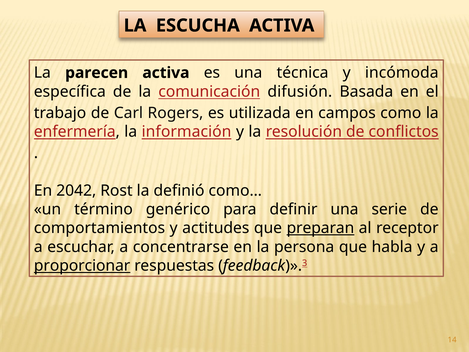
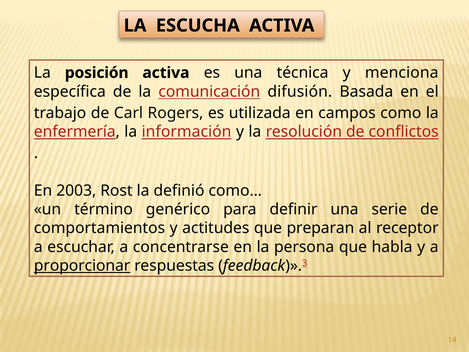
parecen: parecen -> posición (97, 73)
incómoda: incómoda -> menciona (402, 73)
2042: 2042 -> 2003 (76, 190)
preparan underline: present -> none (320, 228)
